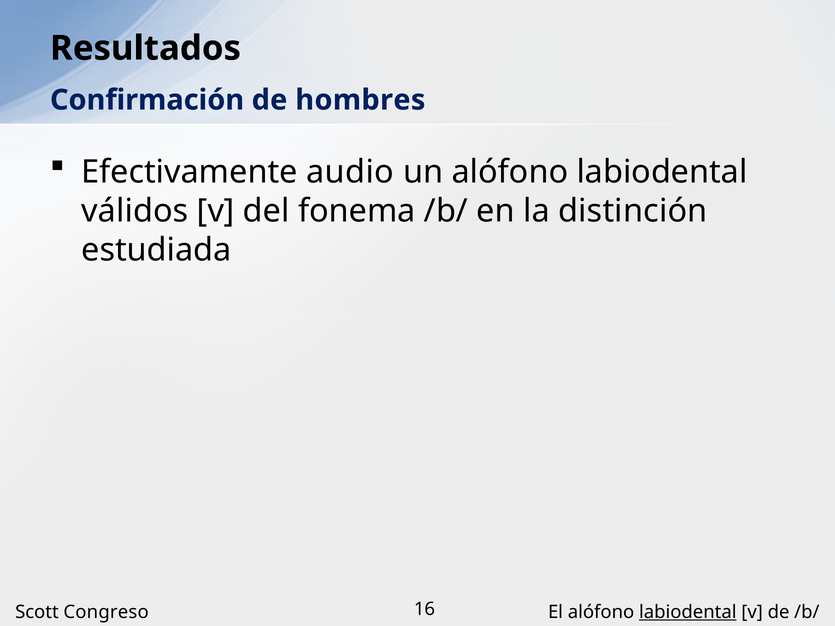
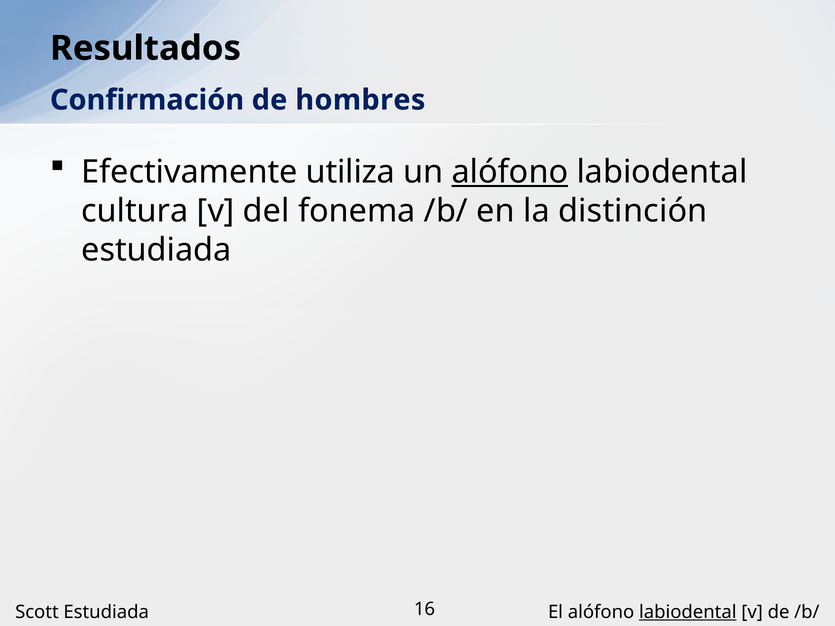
audio: audio -> utiliza (350, 172)
alófono underline: none -> present (510, 172)
válidos: válidos -> cultura (135, 211)
Scott Congreso: Congreso -> Estudiada (106, 612)
